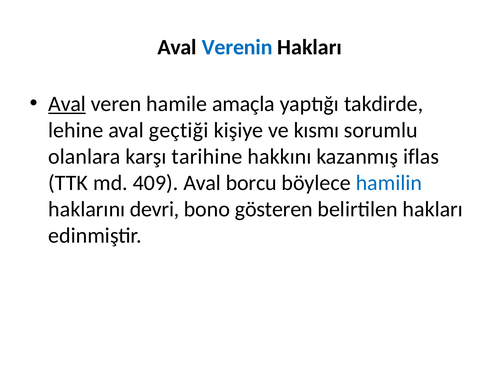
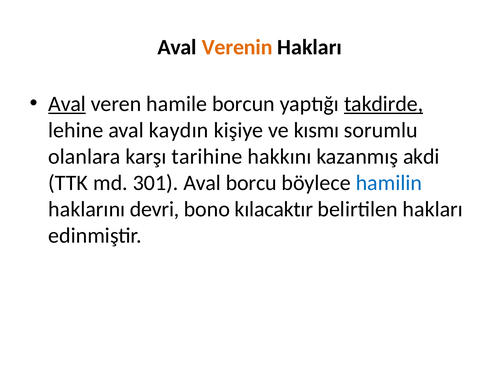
Verenin colour: blue -> orange (237, 47)
amaçla: amaçla -> borcun (243, 104)
takdirde underline: none -> present (384, 104)
geçtiği: geçtiği -> kaydın (179, 130)
iflas: iflas -> akdi (421, 157)
409: 409 -> 301 (156, 183)
gösteren: gösteren -> kılacaktır (274, 209)
